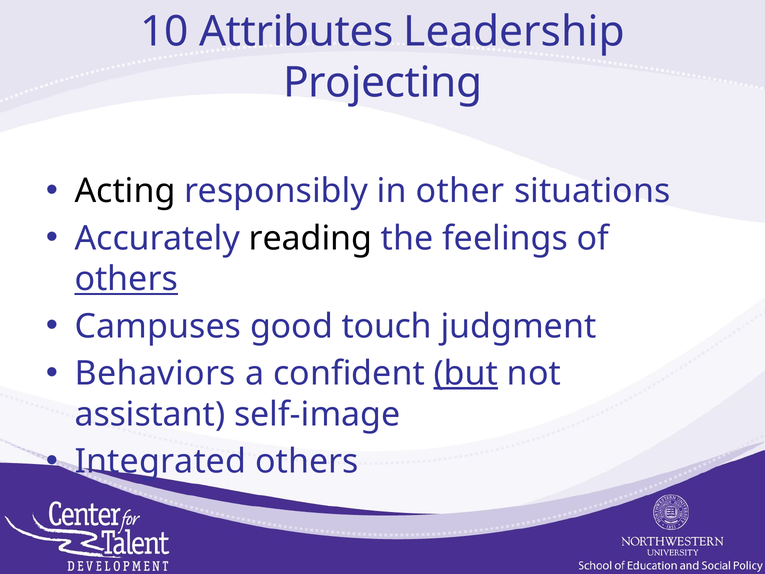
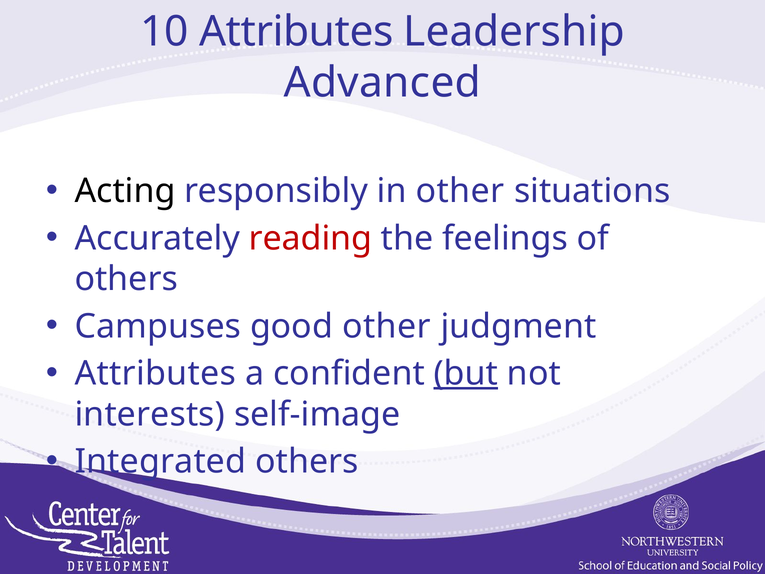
Projecting: Projecting -> Advanced (382, 83)
reading colour: black -> red (310, 238)
others underline: present -> none (126, 279)
good touch: touch -> other (387, 326)
Behaviors: Behaviors -> Attributes (155, 373)
assistant: assistant -> interests (150, 414)
